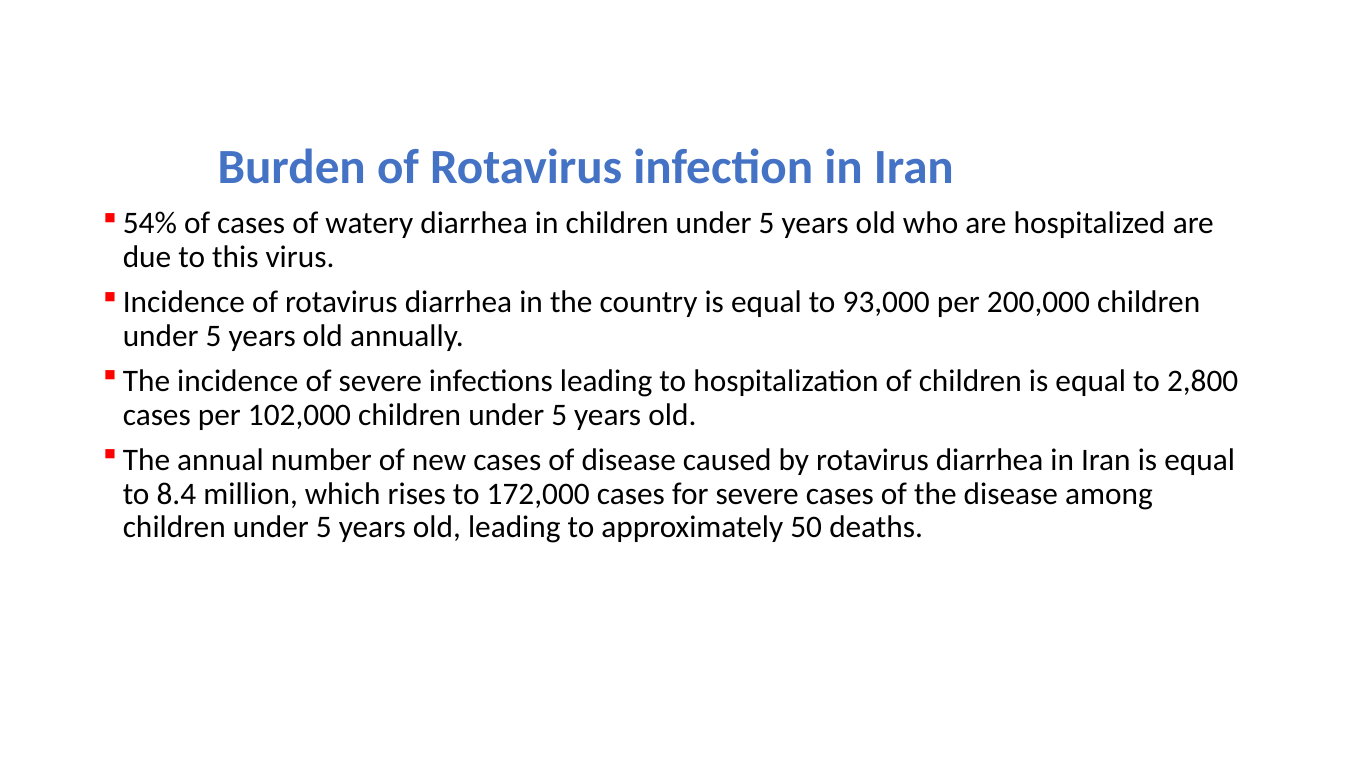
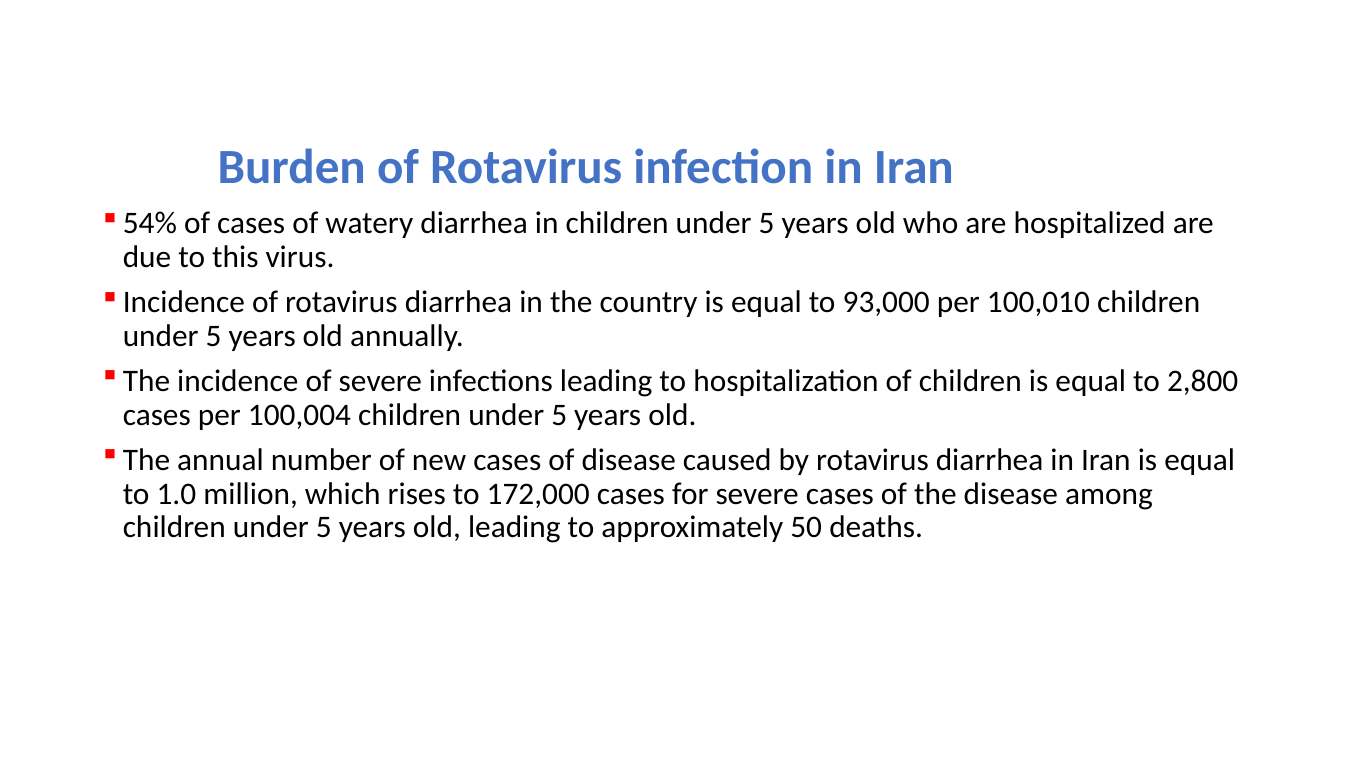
200,000: 200,000 -> 100,010 (1038, 302)
102,000: 102,000 -> 100,004 (300, 415)
8.4: 8.4 -> 1.0 (176, 494)
